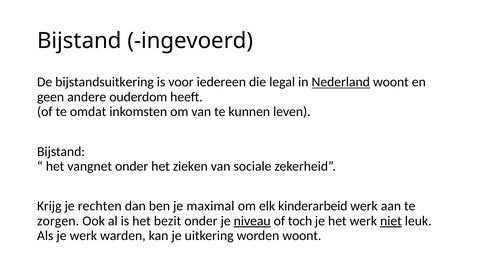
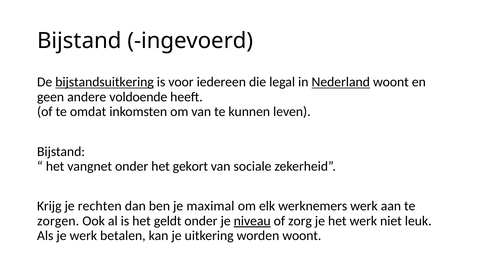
bijstandsuitkering underline: none -> present (105, 82)
ouderdom: ouderdom -> voldoende (138, 97)
zieken: zieken -> gekort (190, 166)
kinderarbeid: kinderarbeid -> werknemers (313, 206)
bezit: bezit -> geldt (168, 220)
toch: toch -> zorg (300, 220)
niet underline: present -> none (391, 220)
warden: warden -> betalen (123, 235)
